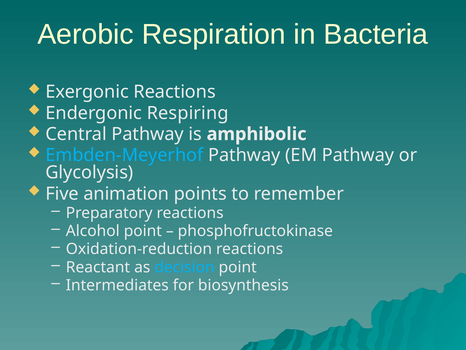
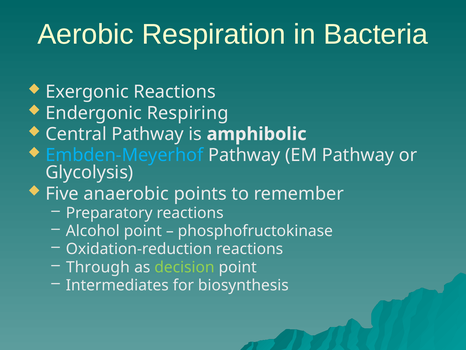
animation: animation -> anaerobic (126, 193)
Reactant: Reactant -> Through (98, 267)
decision colour: light blue -> light green (184, 267)
